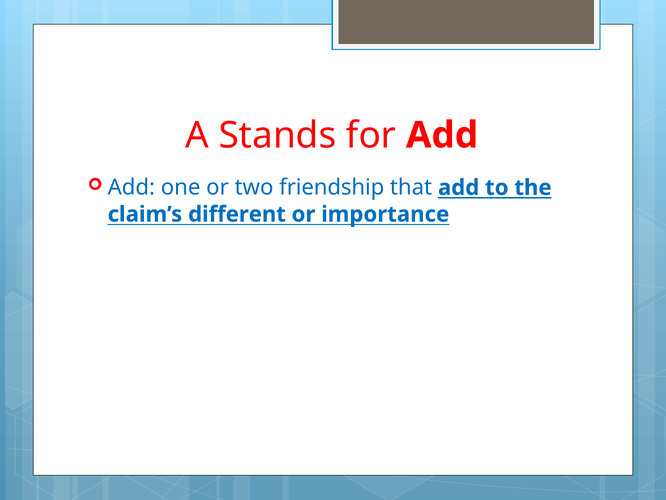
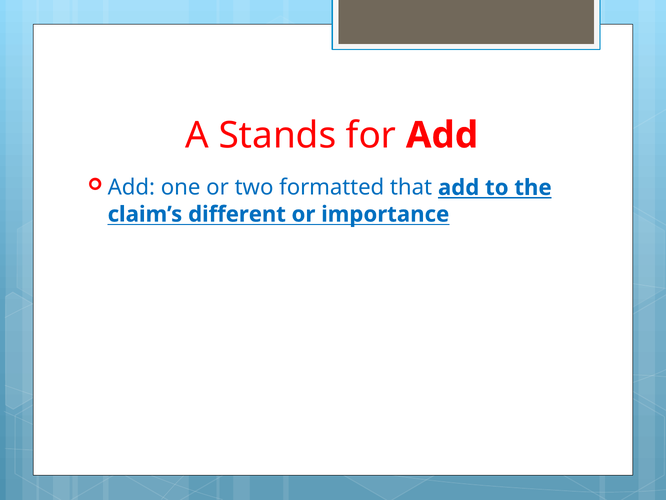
friendship: friendship -> formatted (332, 187)
